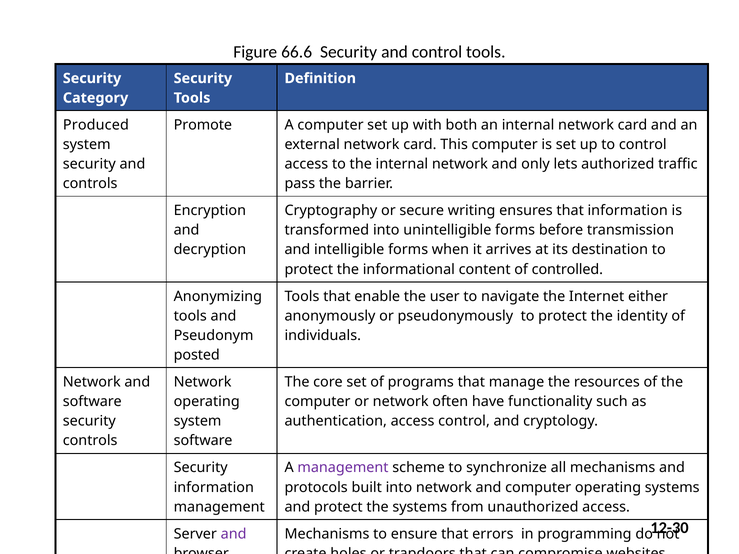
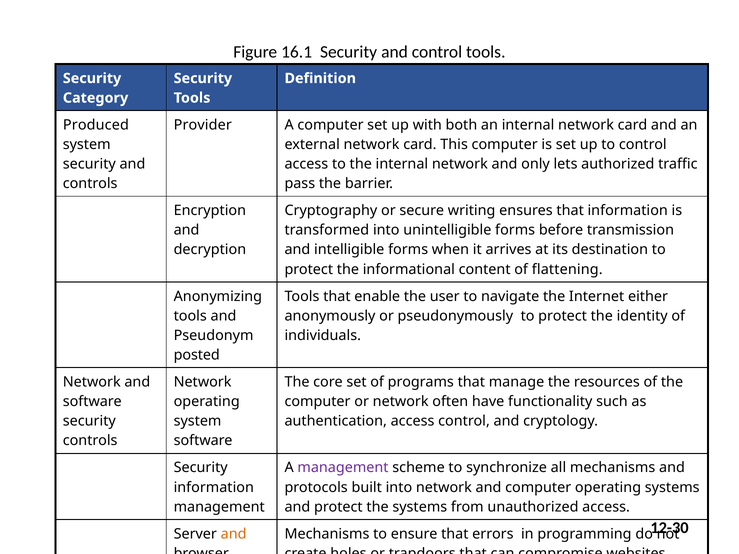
66.6: 66.6 -> 16.1 (297, 52)
Promote: Promote -> Provider (203, 125)
controlled: controlled -> flattening (567, 269)
and colour: purple -> orange (234, 534)
